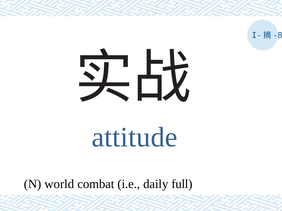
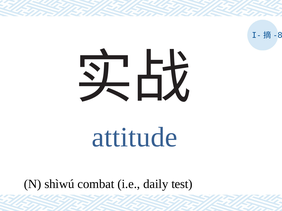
world: world -> shìwú (59, 184)
full: full -> test (182, 184)
